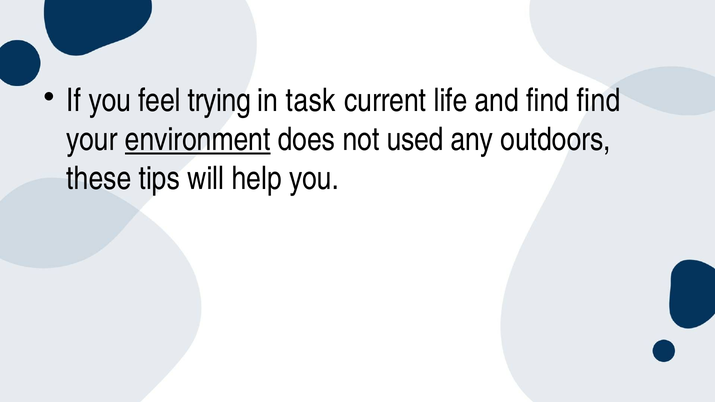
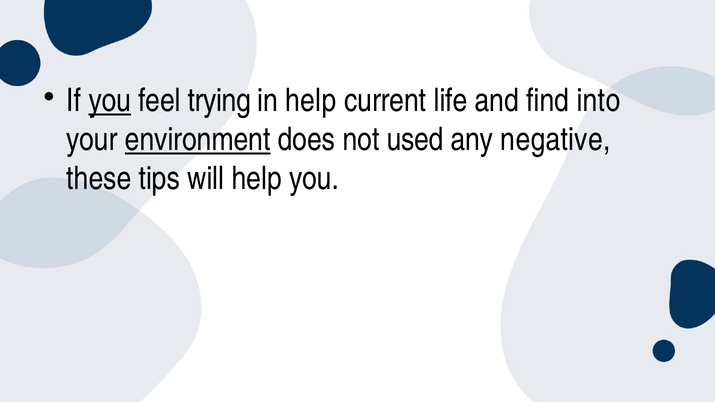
you underline: none -> present (110, 101)
in task: task -> help (311, 101)
find find: find -> into (599, 101)
outdoors: outdoors -> negative (555, 140)
